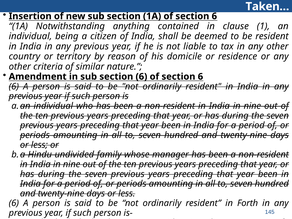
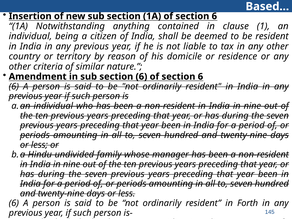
Taken…: Taken… -> Based… (267, 6)
